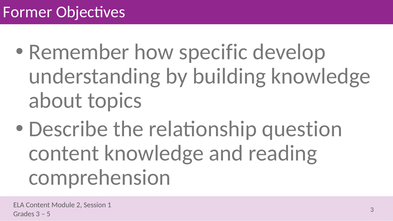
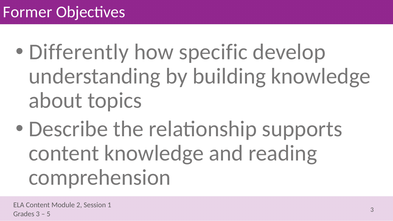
Remember: Remember -> Differently (79, 52)
question: question -> supports (302, 129)
